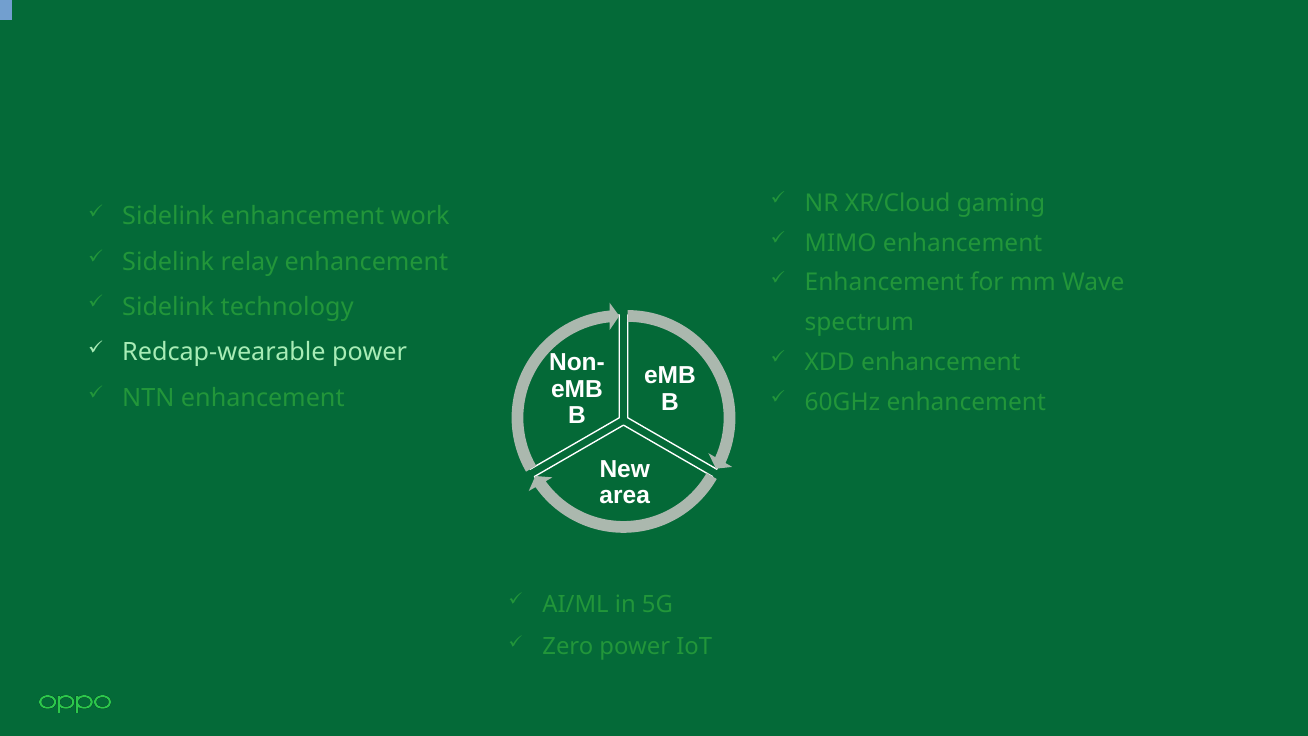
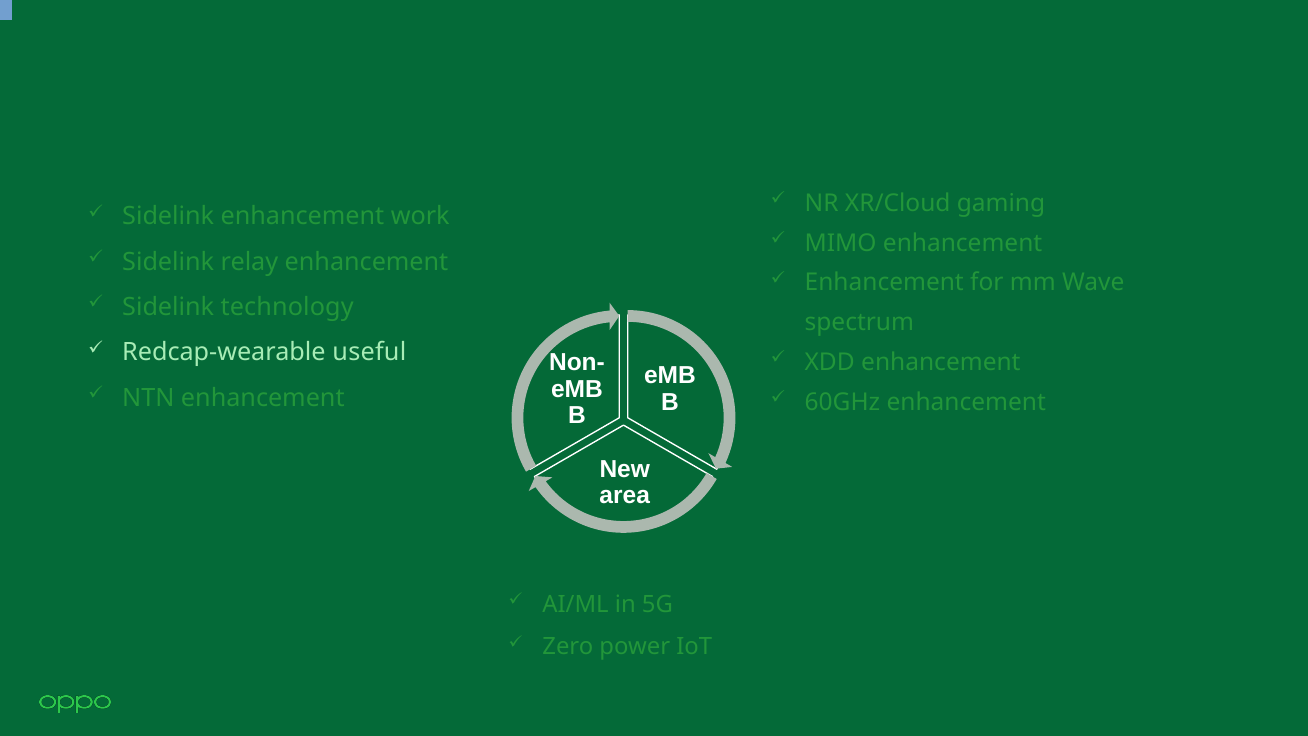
Redcap-wearable power: power -> useful (369, 353)
